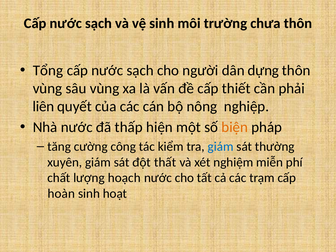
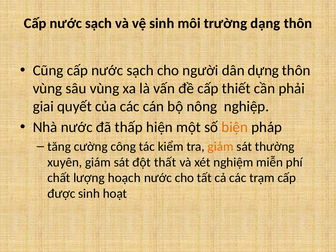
chưa: chưa -> dạng (265, 23)
Tổng: Tổng -> Cũng (48, 70)
liên: liên -> giai (43, 106)
giám colour: blue -> orange (221, 147)
hoàn: hoàn -> được (61, 194)
